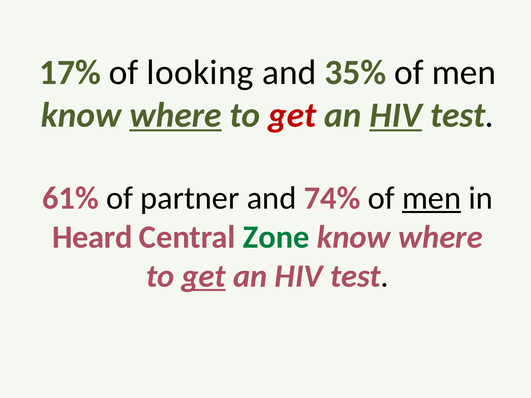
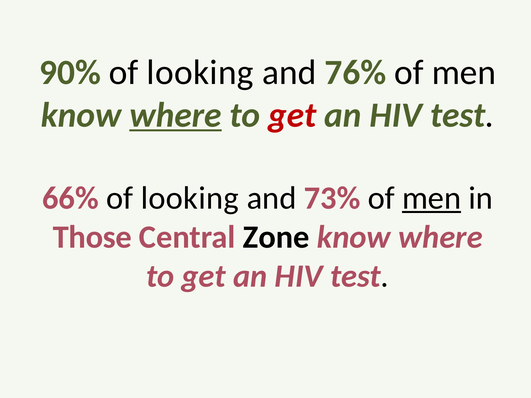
17%: 17% -> 90% (70, 73)
35%: 35% -> 76% (355, 73)
HIV underline: present -> none (396, 115)
61%: 61% -> 66% (70, 198)
partner: partner -> looking (190, 198)
74%: 74% -> 73% (332, 198)
Heard: Heard -> Those (92, 237)
Zone colour: green -> black (276, 237)
get underline: present -> none (204, 276)
